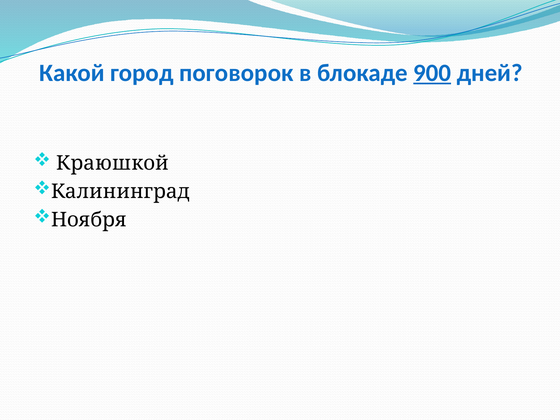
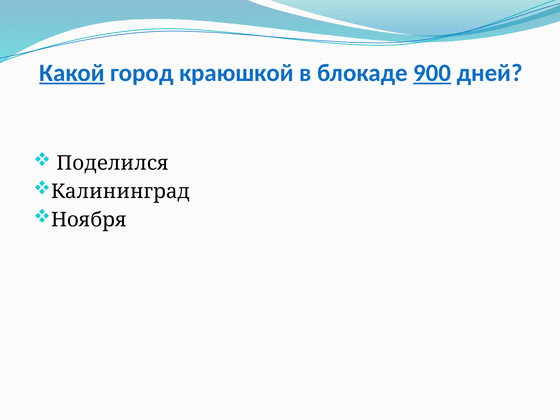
Какой underline: none -> present (72, 73)
поговорок: поговорок -> краюшкой (236, 73)
Краюшкой: Краюшкой -> Поделился (113, 163)
